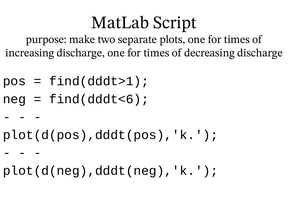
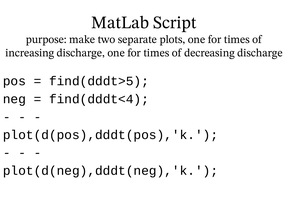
find(dddt>1: find(dddt>1 -> find(dddt>5 (99, 81)
find(dddt<6: find(dddt<6 -> find(dddt<4 (99, 99)
